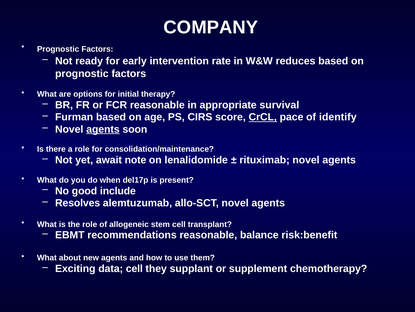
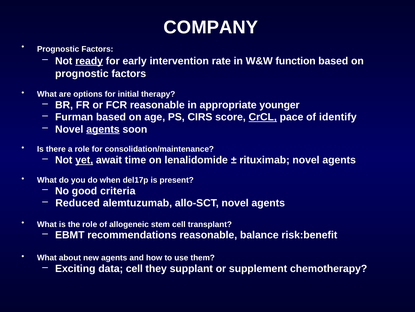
ready underline: none -> present (89, 61)
reduces: reduces -> function (296, 61)
survival: survival -> younger (279, 105)
yet underline: none -> present (84, 160)
note: note -> time (135, 160)
include: include -> criteria (118, 191)
Resolves: Resolves -> Reduced (78, 203)
